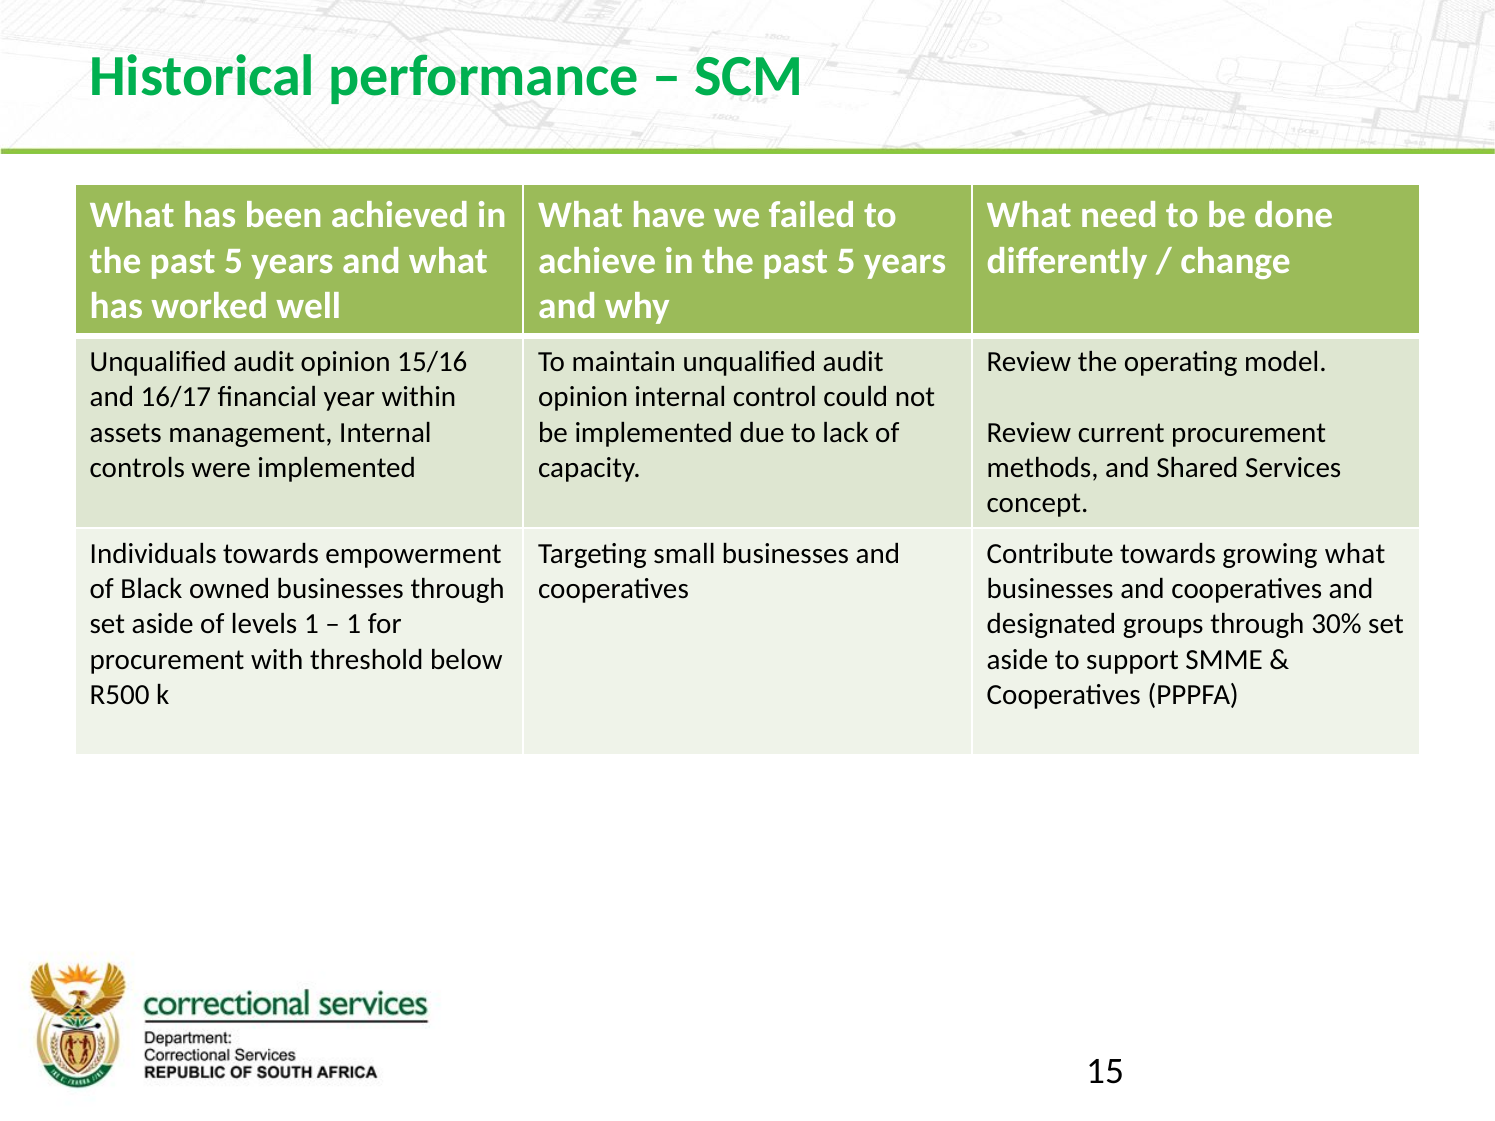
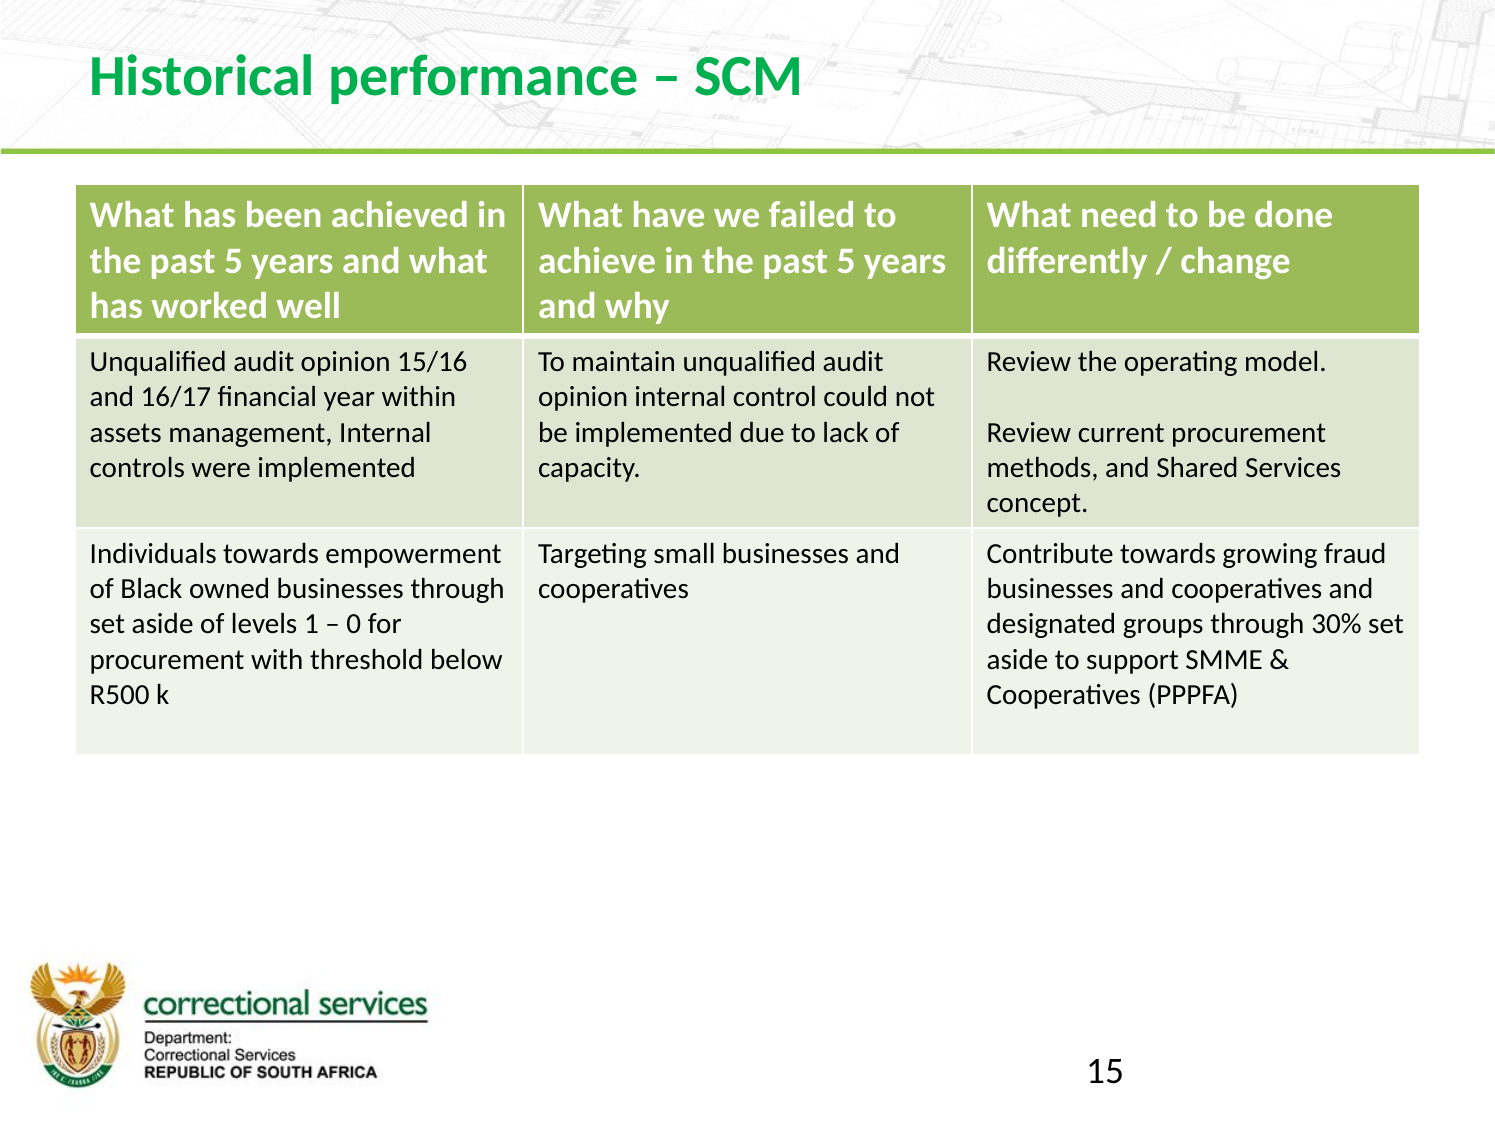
growing what: what -> fraud (1355, 554)
1: 1 -> 0 (354, 624)
